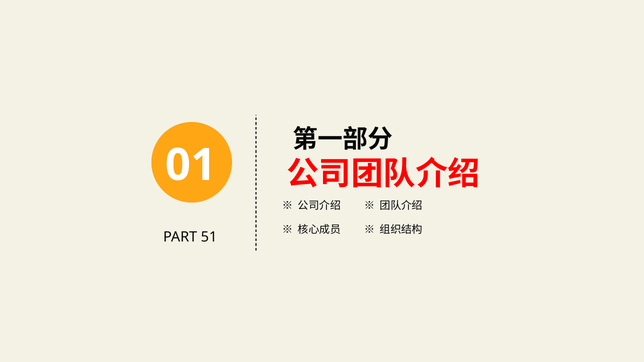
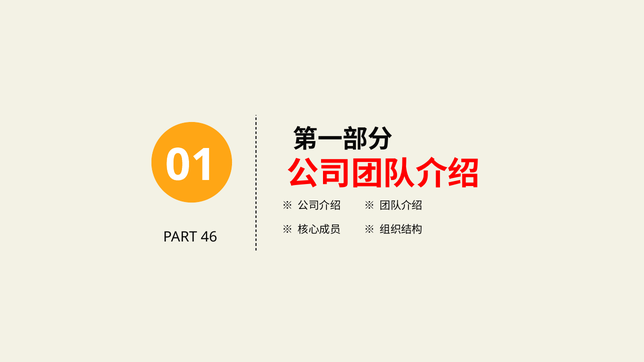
51: 51 -> 46 (209, 237)
